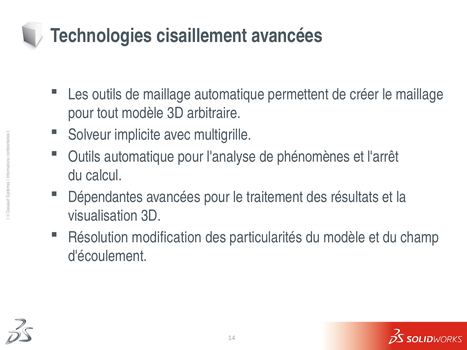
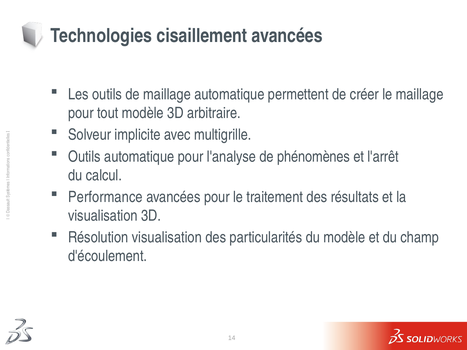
Dépendantes: Dépendantes -> Performance (105, 197)
Résolution modification: modification -> visualisation (167, 238)
